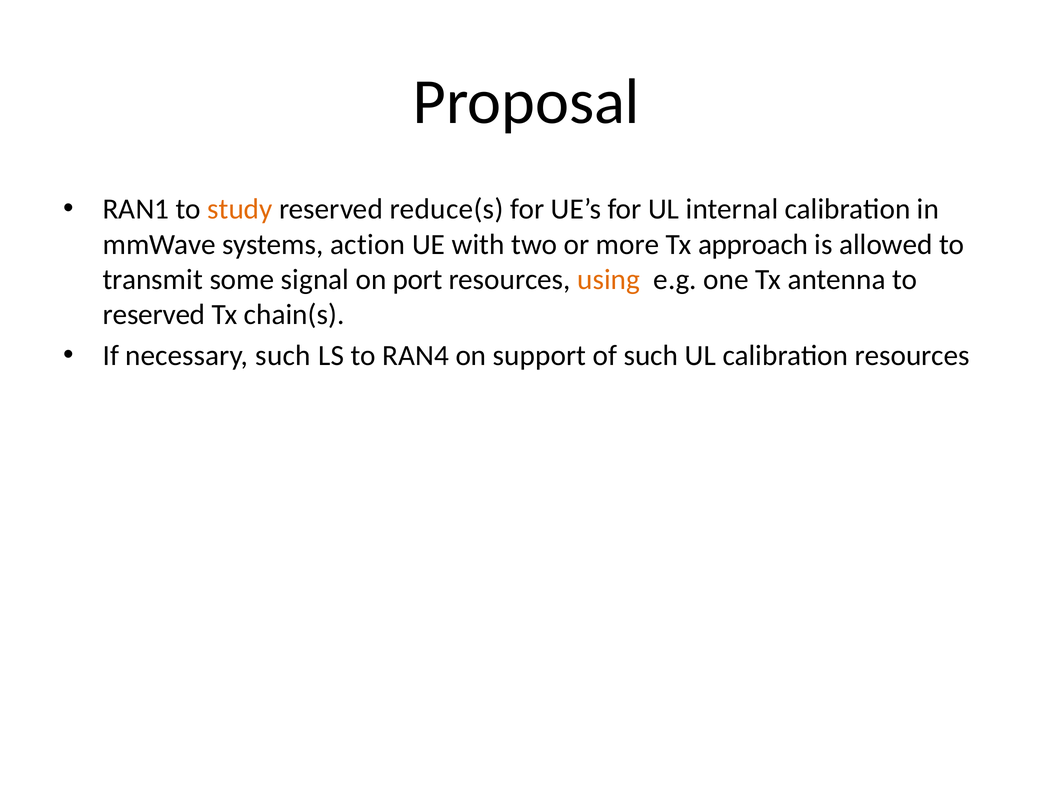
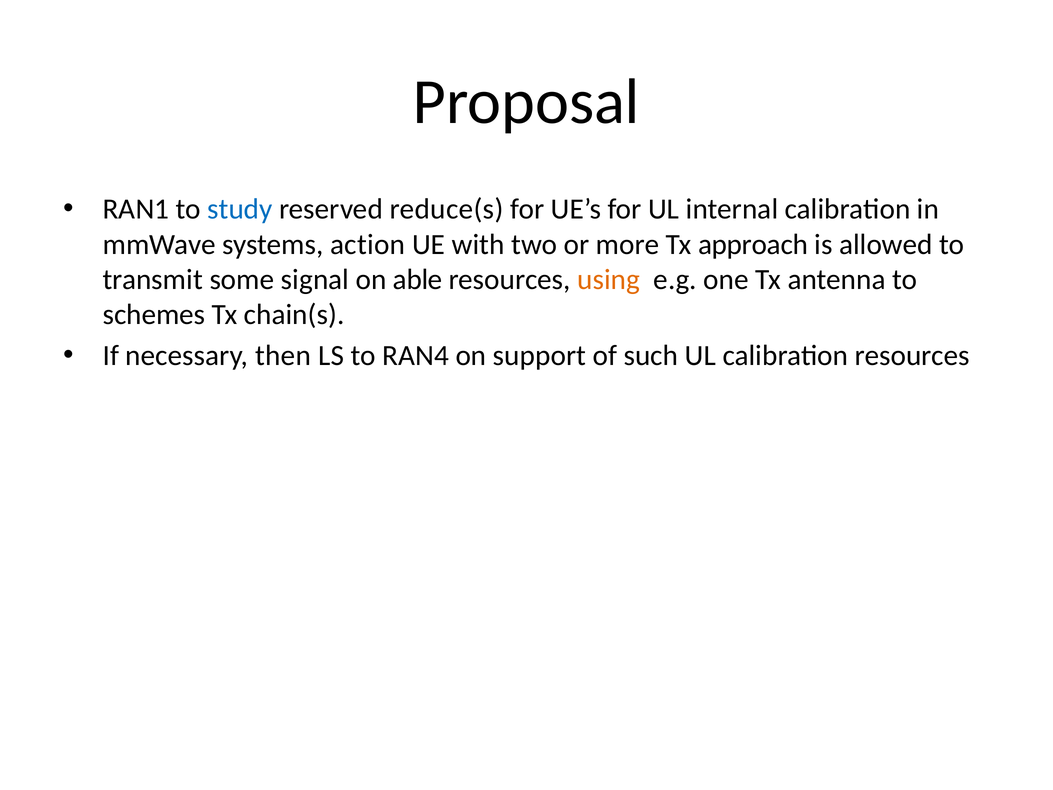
study colour: orange -> blue (240, 209)
port: port -> able (418, 279)
reserved: reserved -> schemes (154, 314)
necessary such: such -> then (283, 355)
